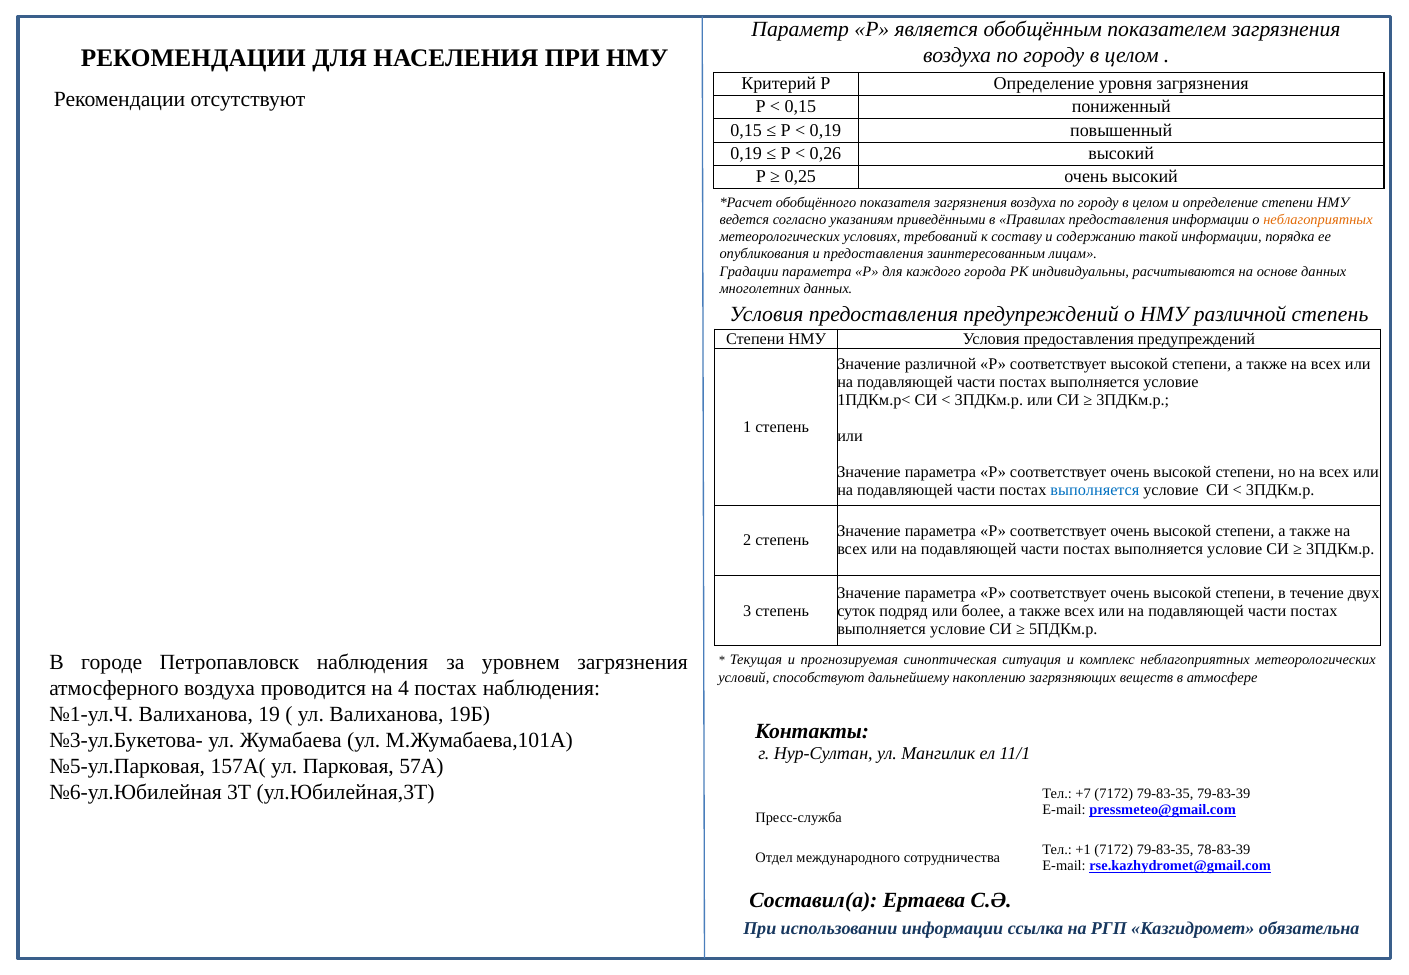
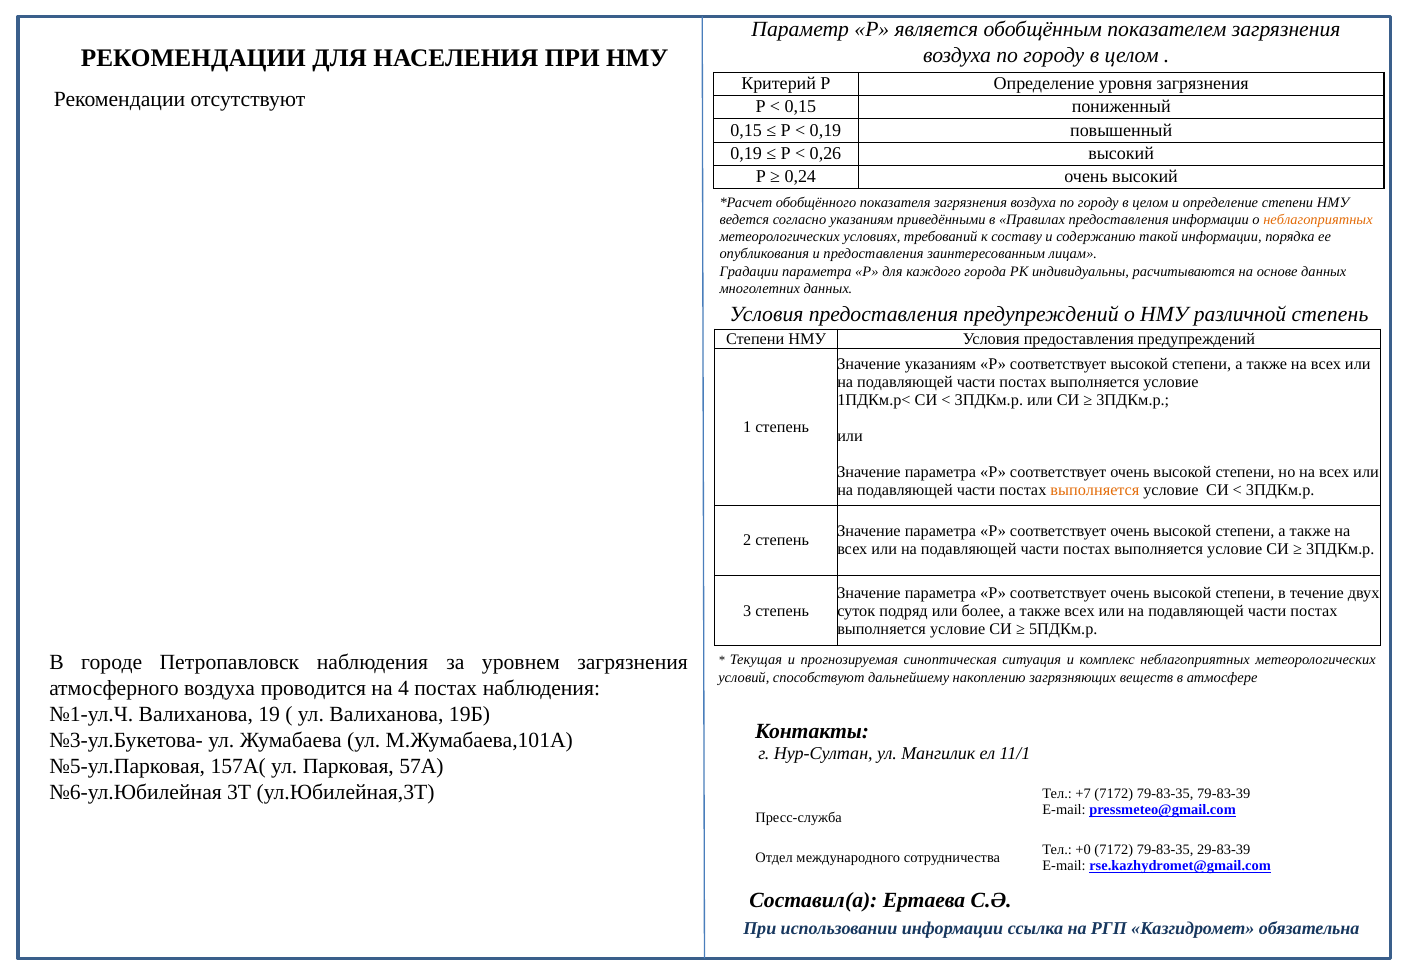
0,25: 0,25 -> 0,24 (800, 177)
Значение различной: различной -> указаниям (941, 364)
выполняется colour: blue -> orange (1095, 490)
+1: +1 -> +0 (1083, 850)
78-83-39: 78-83-39 -> 29-83-39 (1224, 850)
